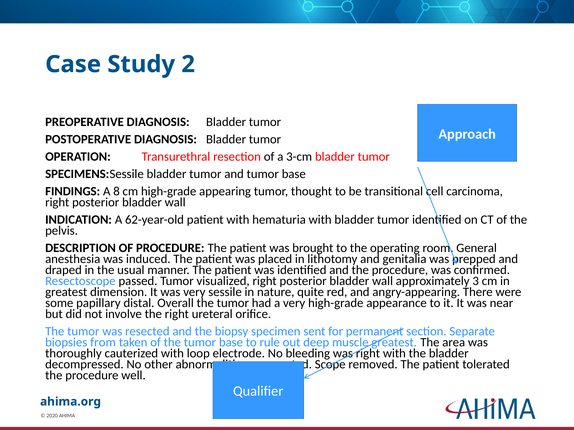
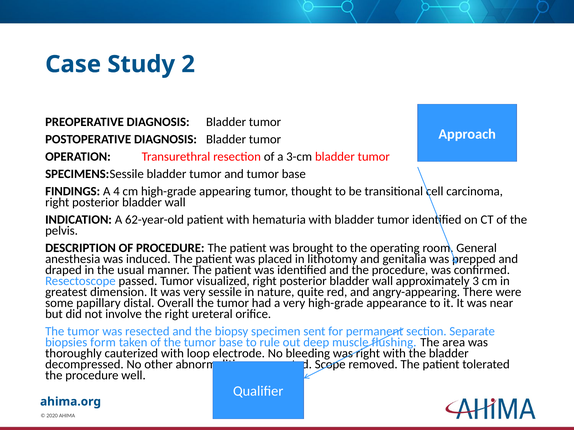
8: 8 -> 4 (117, 192)
from: from -> form (103, 343)
muscle greatest: greatest -> flushing (394, 343)
